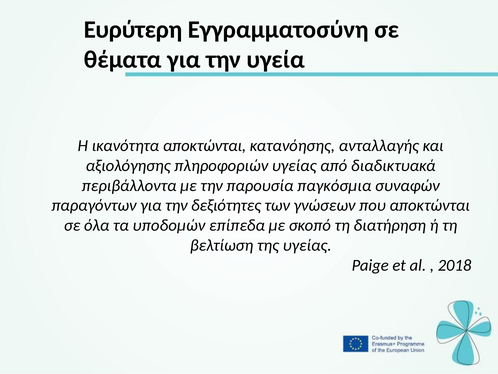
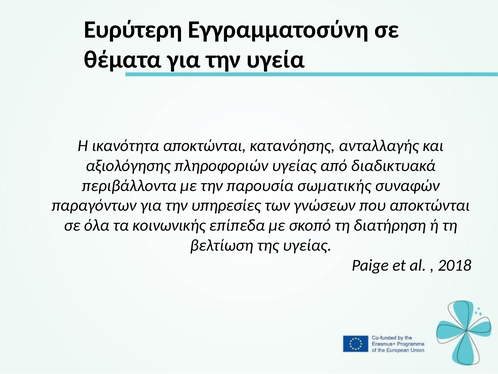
παγκόσμια: παγκόσμια -> σωματικής (334, 185)
δεξιότητες: δεξιότητες -> υπηρεσίες (226, 205)
υποδομών: υποδομών -> κοινωνικής (169, 225)
